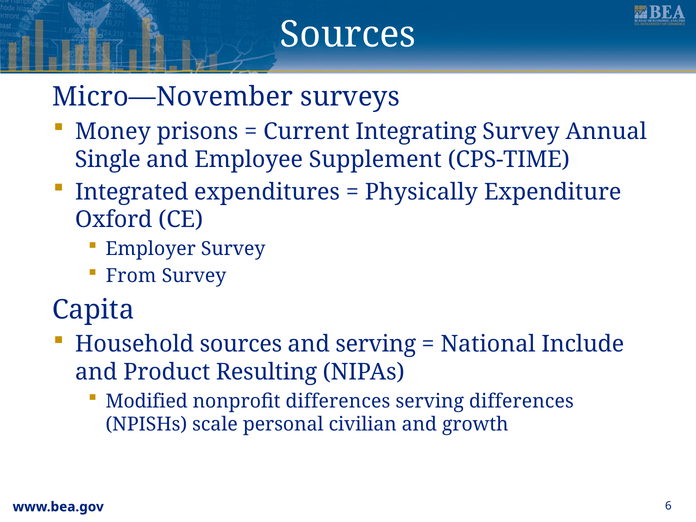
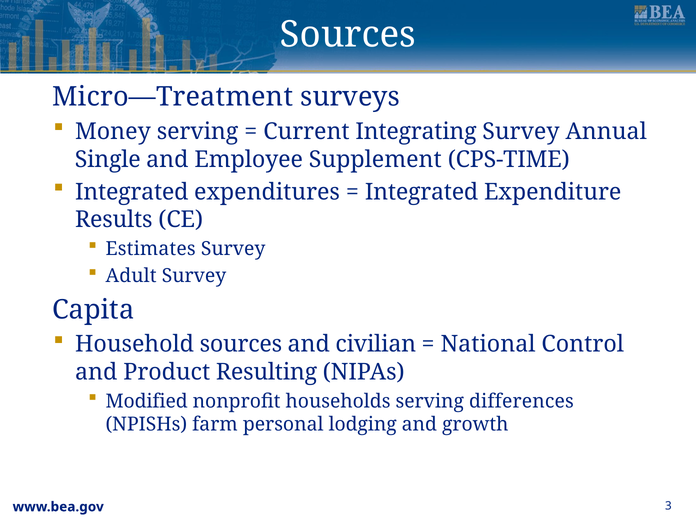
Micro—November: Micro—November -> Micro—Treatment (173, 97)
Money prisons: prisons -> serving (198, 132)
Physically: Physically -> Integrated (422, 192)
Oxford: Oxford -> Results (114, 220)
Employer: Employer -> Estimates (151, 249)
From: From -> Adult (131, 276)
and serving: serving -> civilian (376, 344)
Include: Include -> Control (583, 344)
nonprofit differences: differences -> households (338, 401)
scale: scale -> farm (215, 424)
civilian: civilian -> lodging (363, 424)
6: 6 -> 3 (668, 506)
